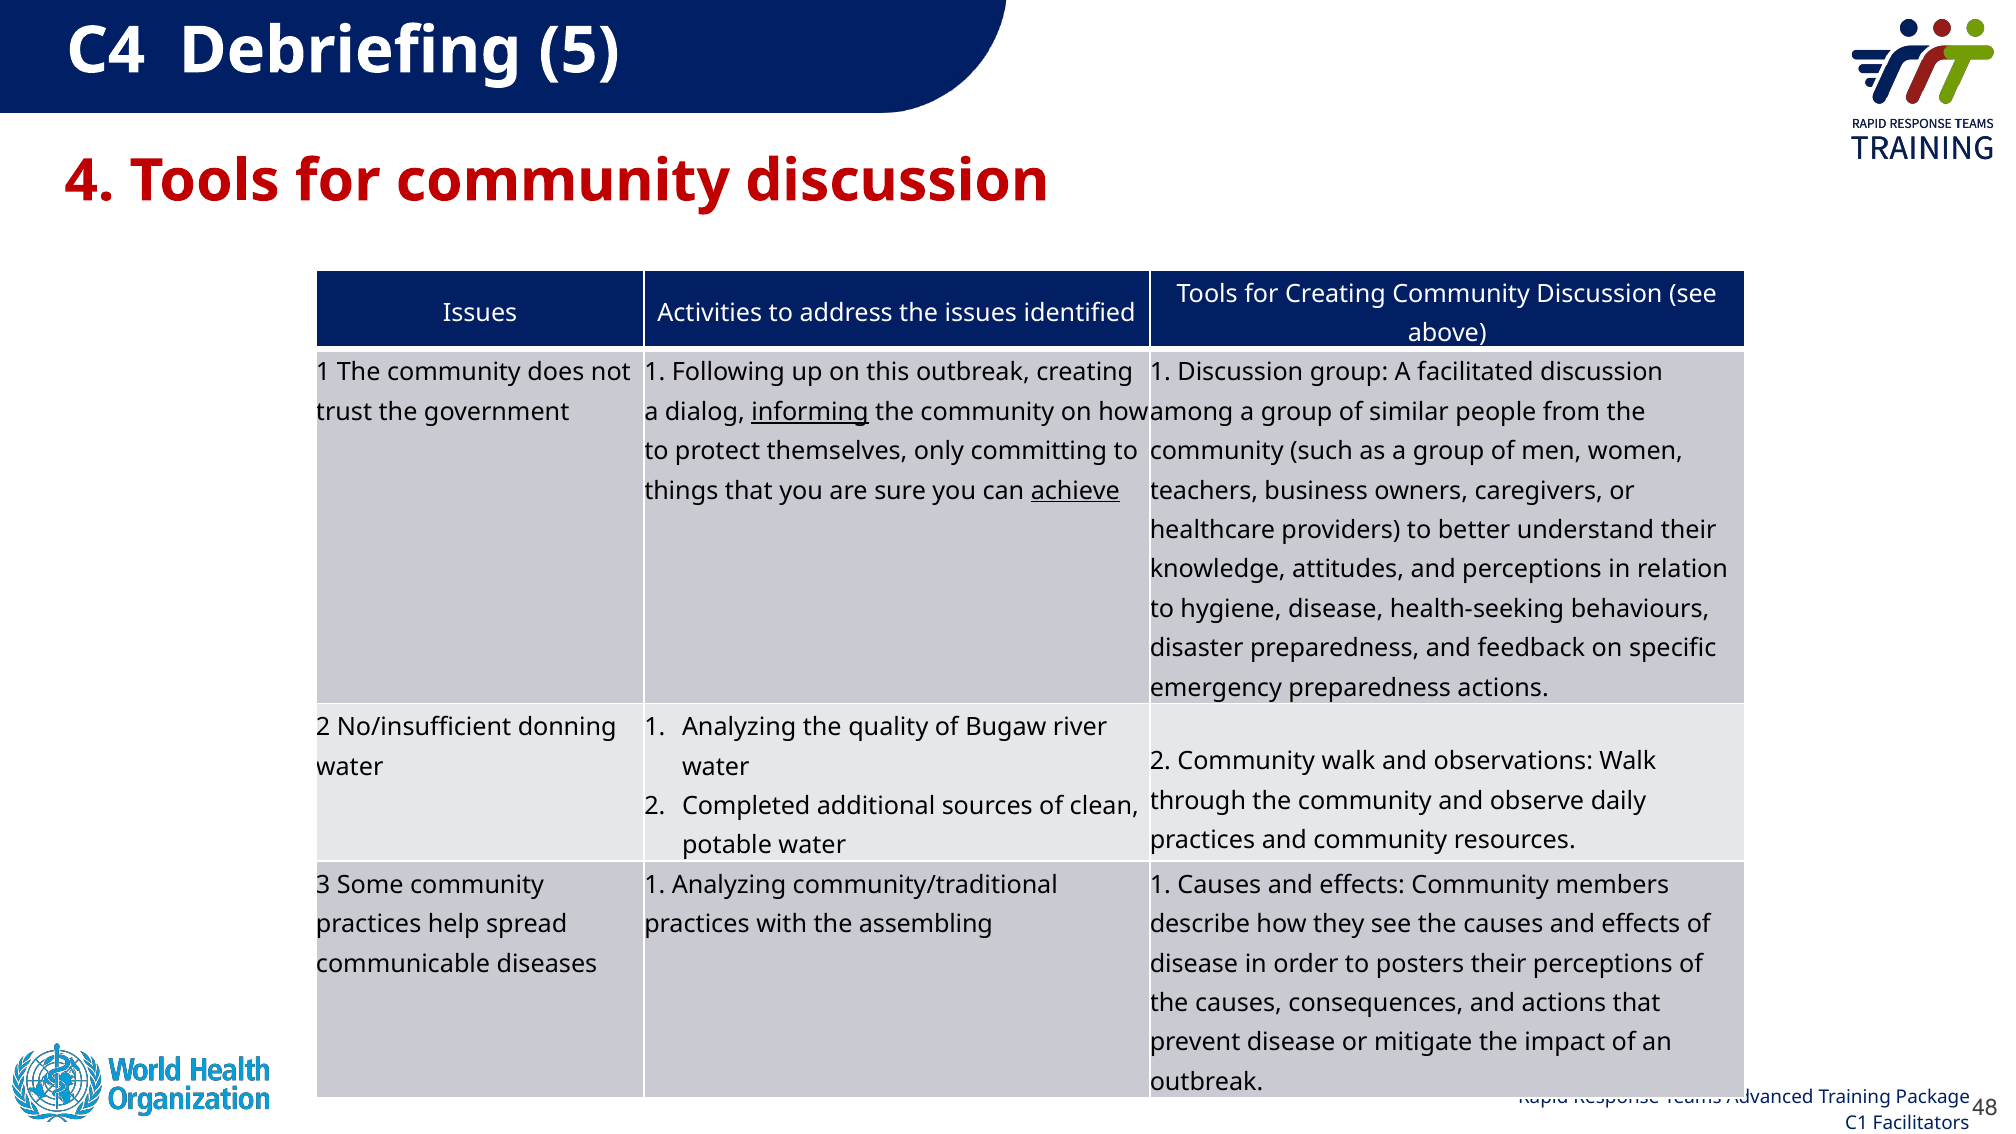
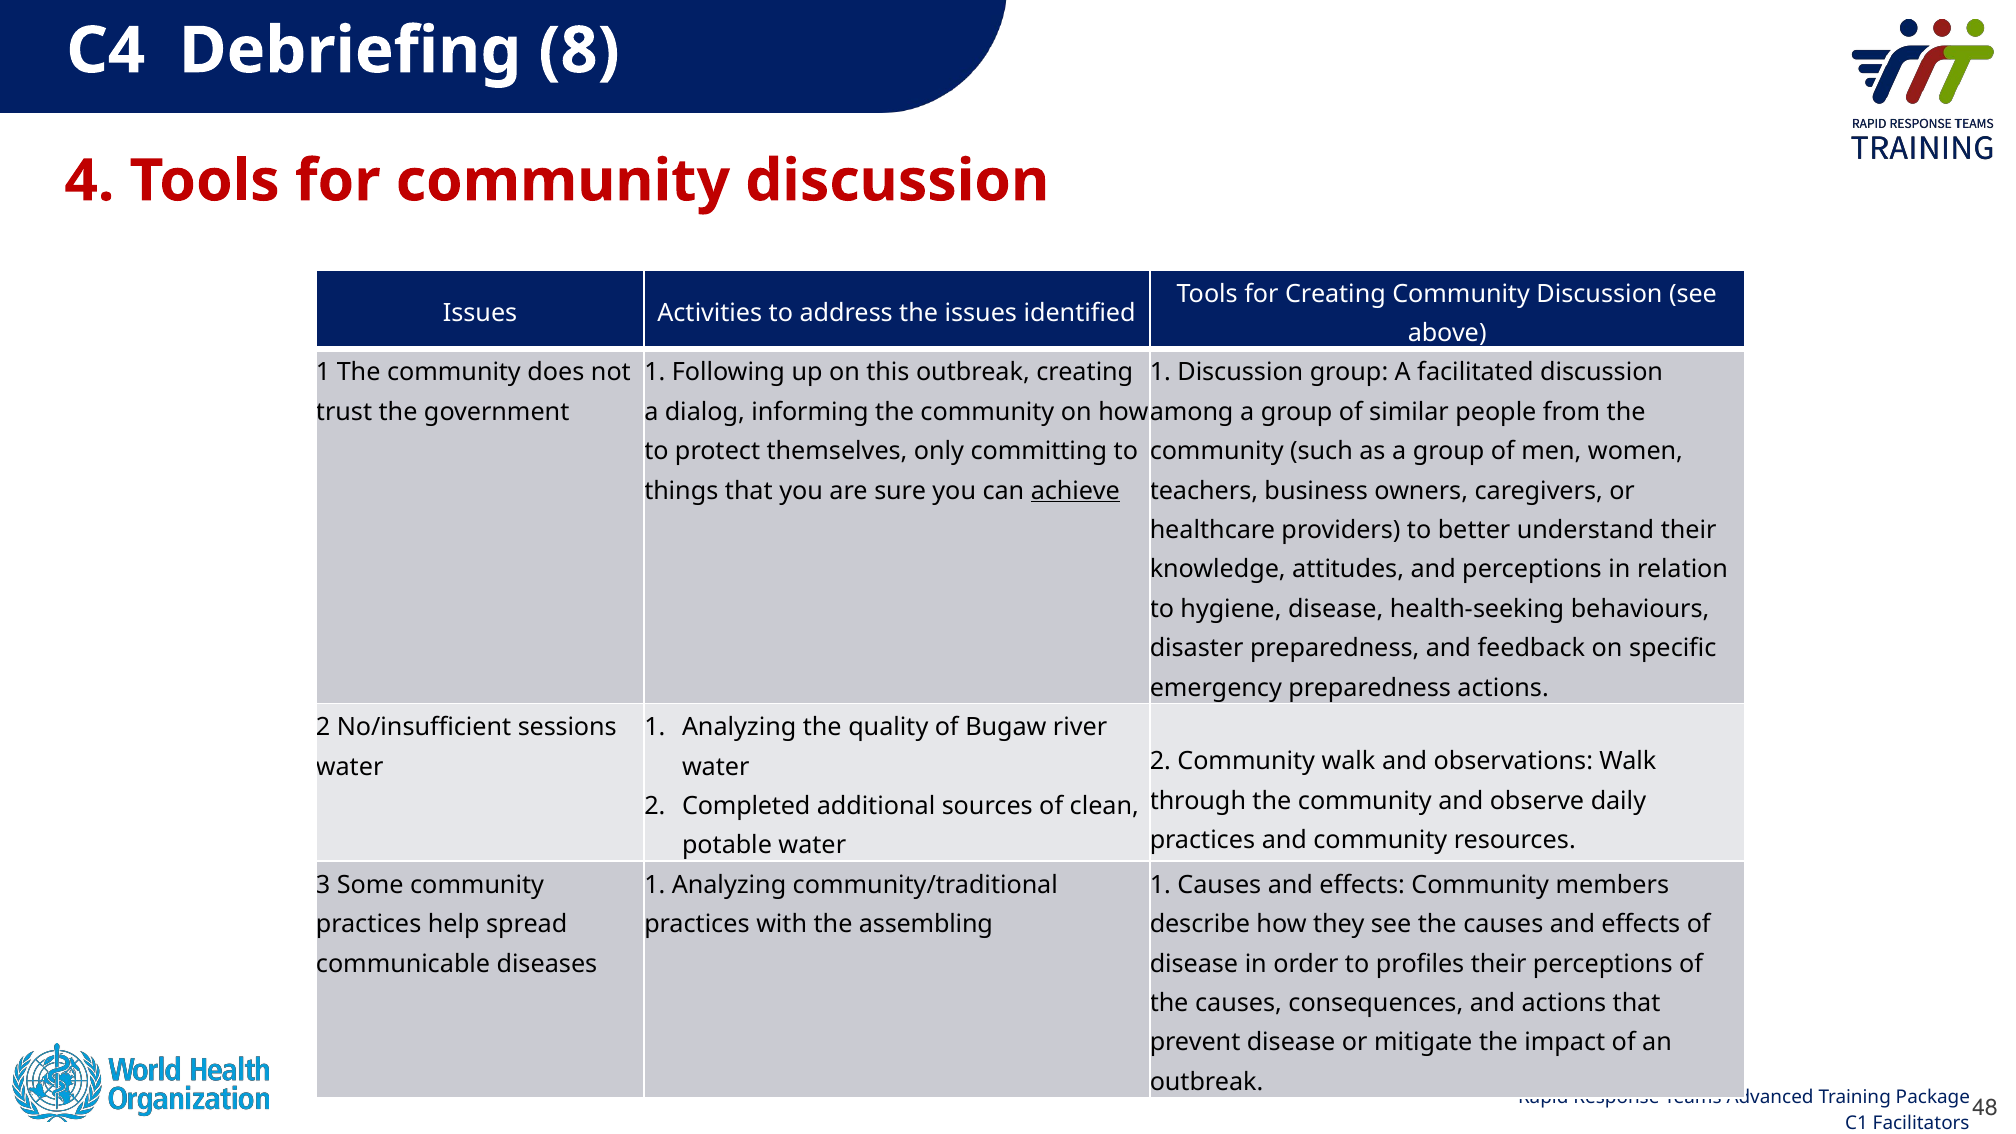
5: 5 -> 8 (579, 51)
informing underline: present -> none (810, 412)
donning: donning -> sessions (567, 727)
posters: posters -> profiles (1420, 964)
